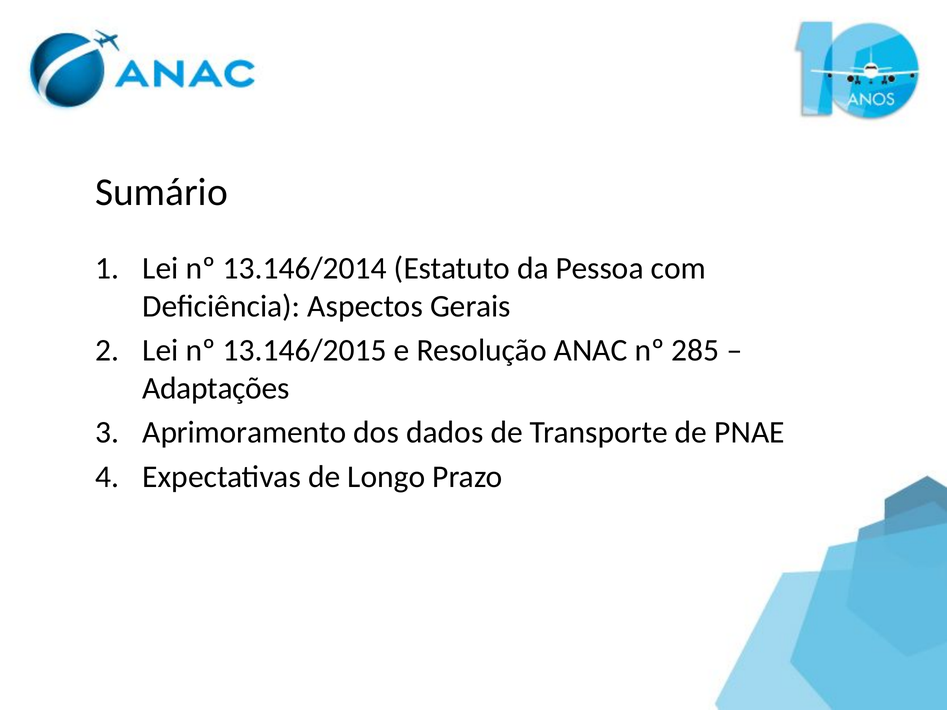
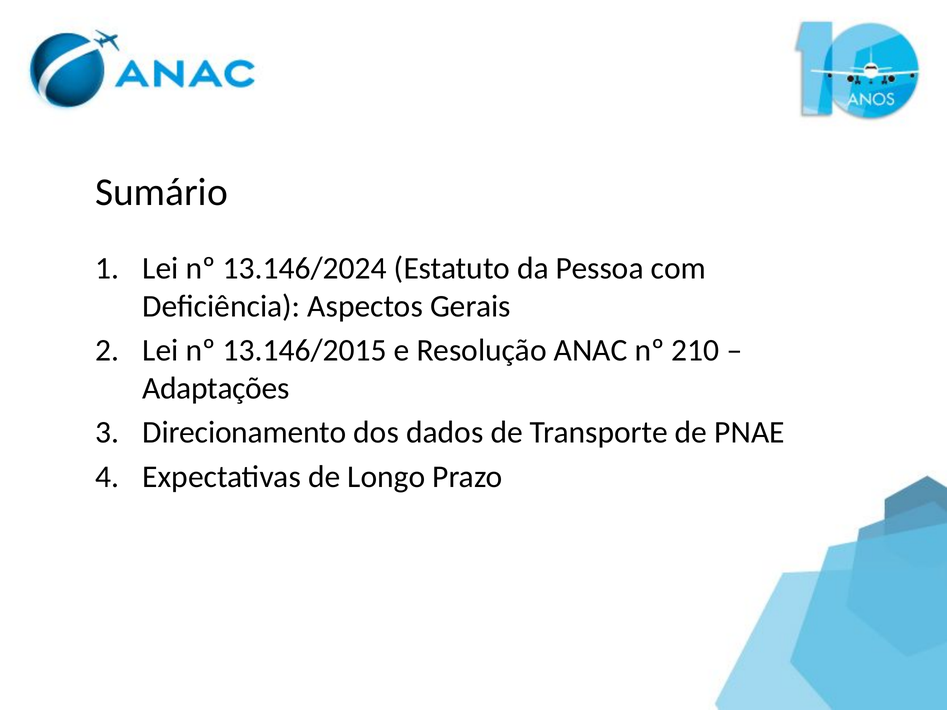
13.146/2014: 13.146/2014 -> 13.146/2024 (305, 268)
285: 285 -> 210 (695, 351)
Aprimoramento: Aprimoramento -> Direcionamento (244, 433)
